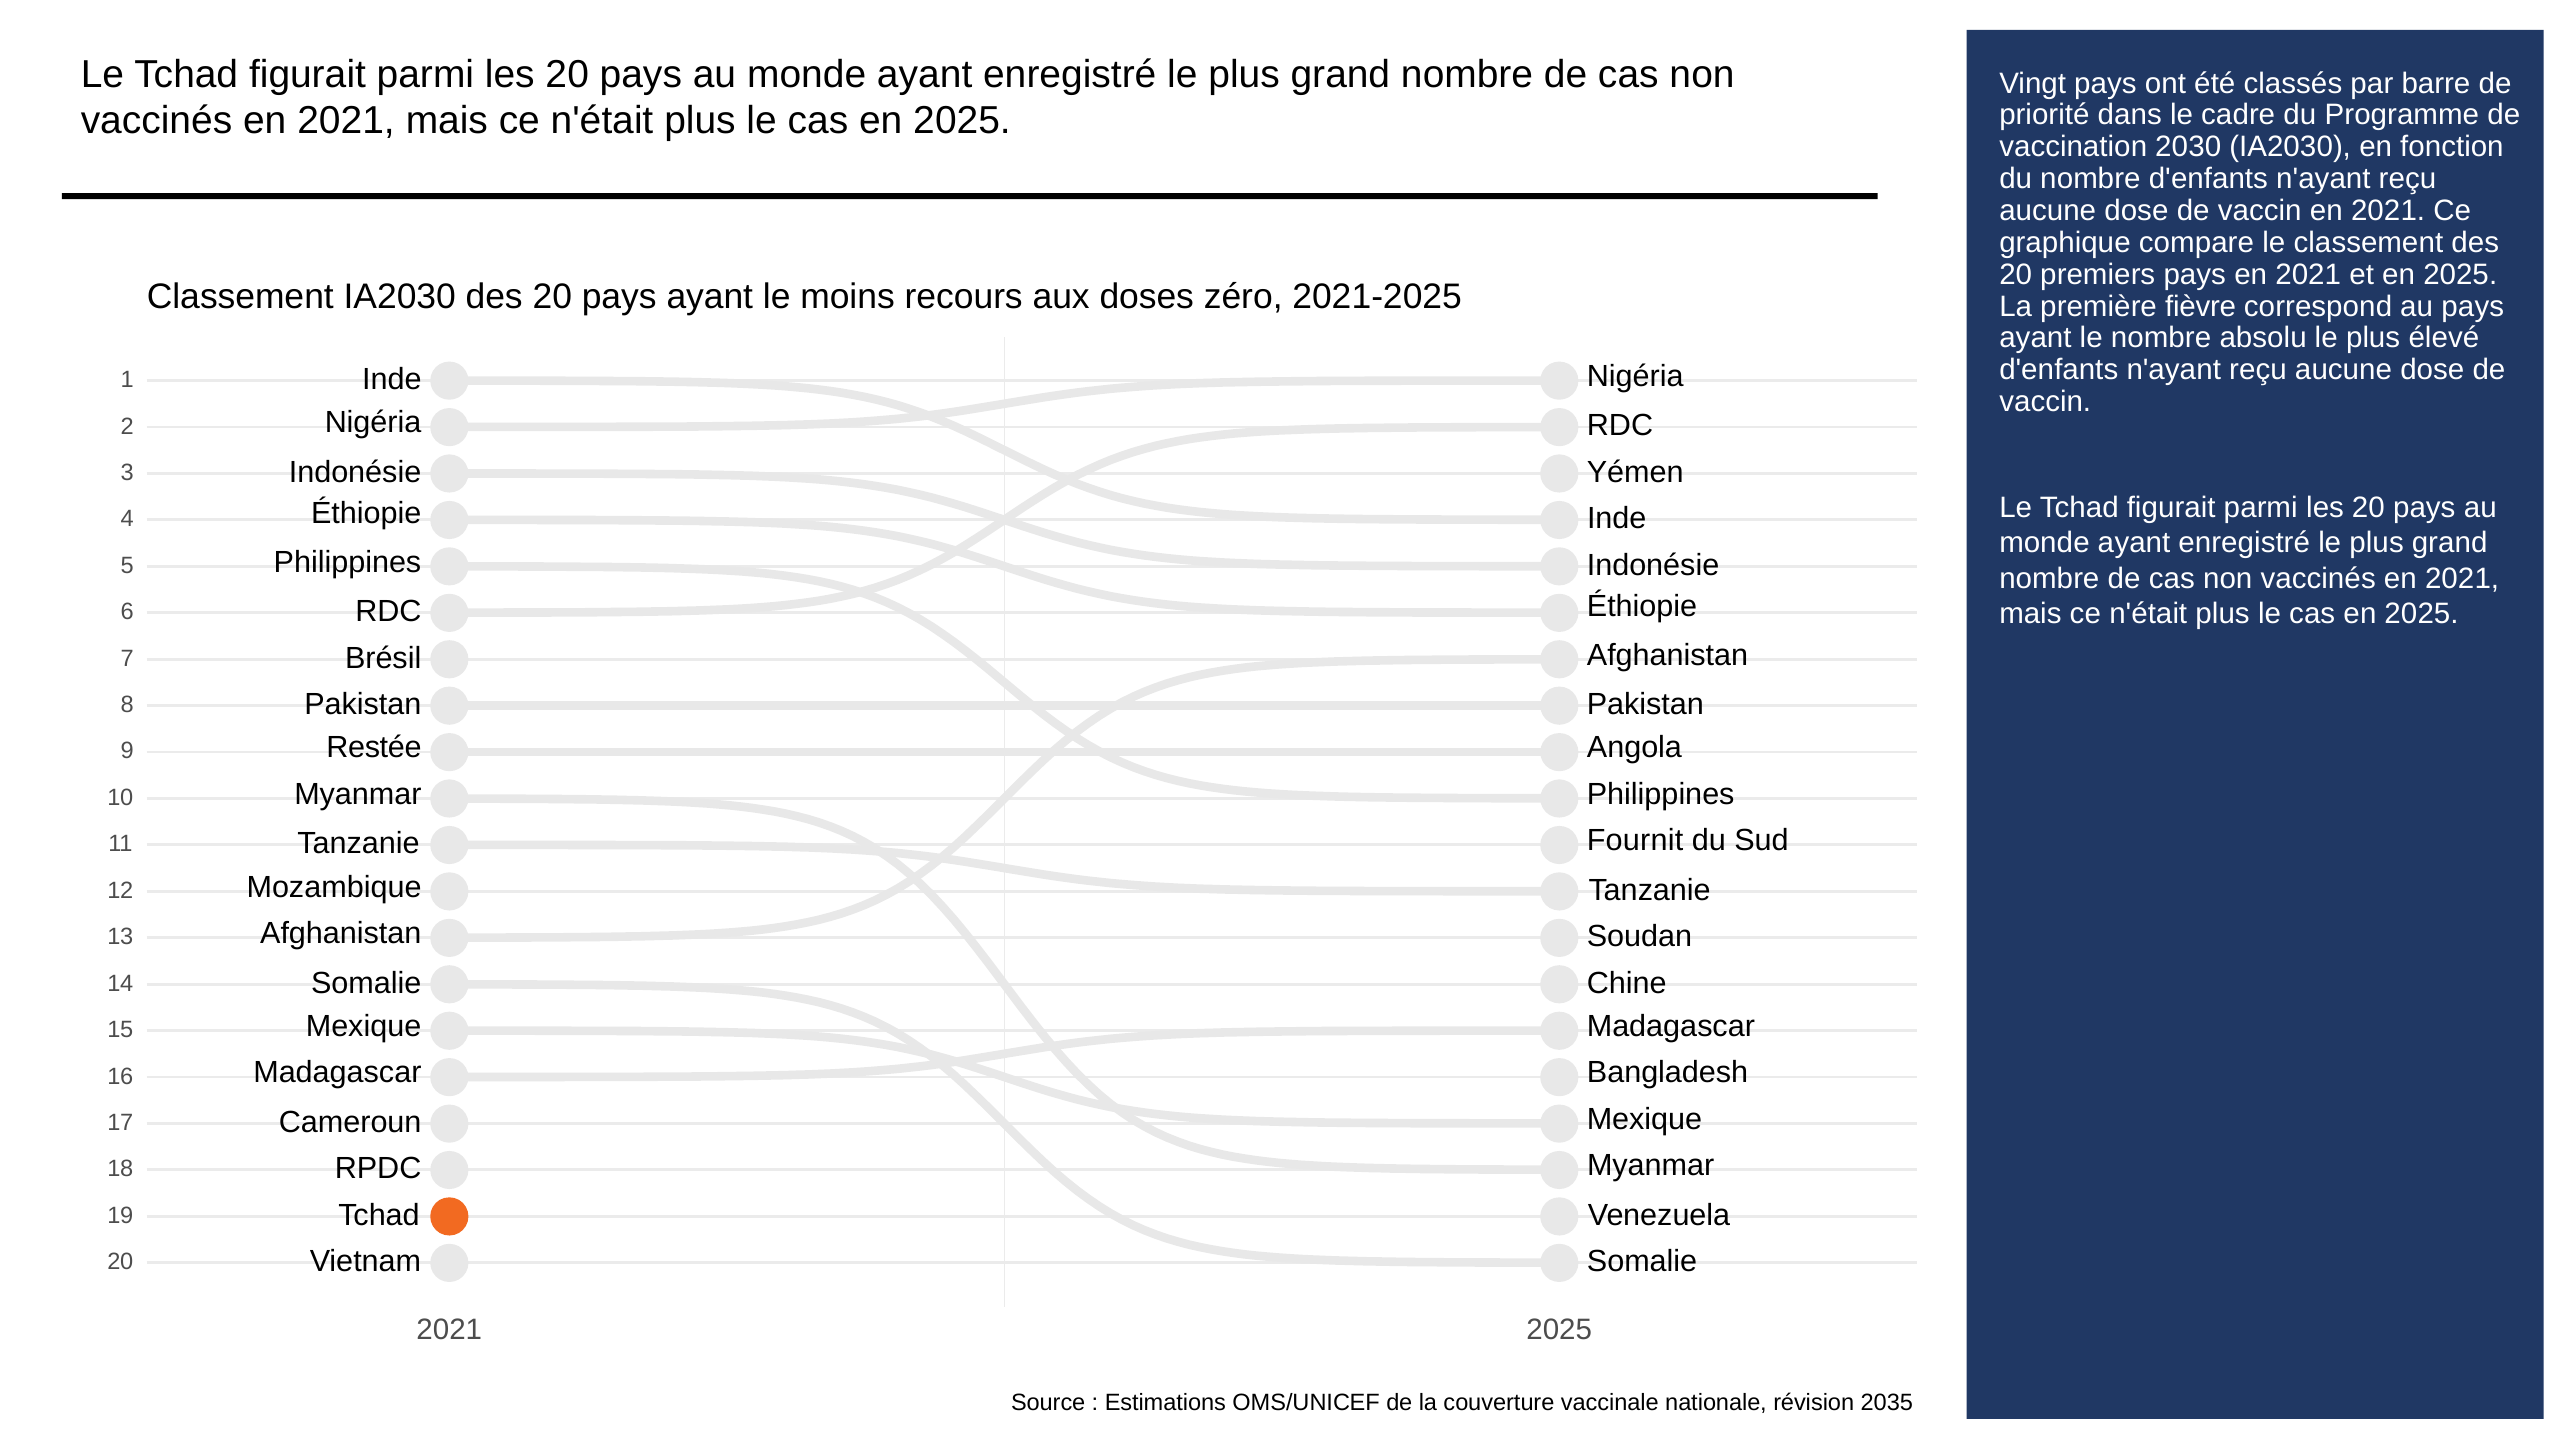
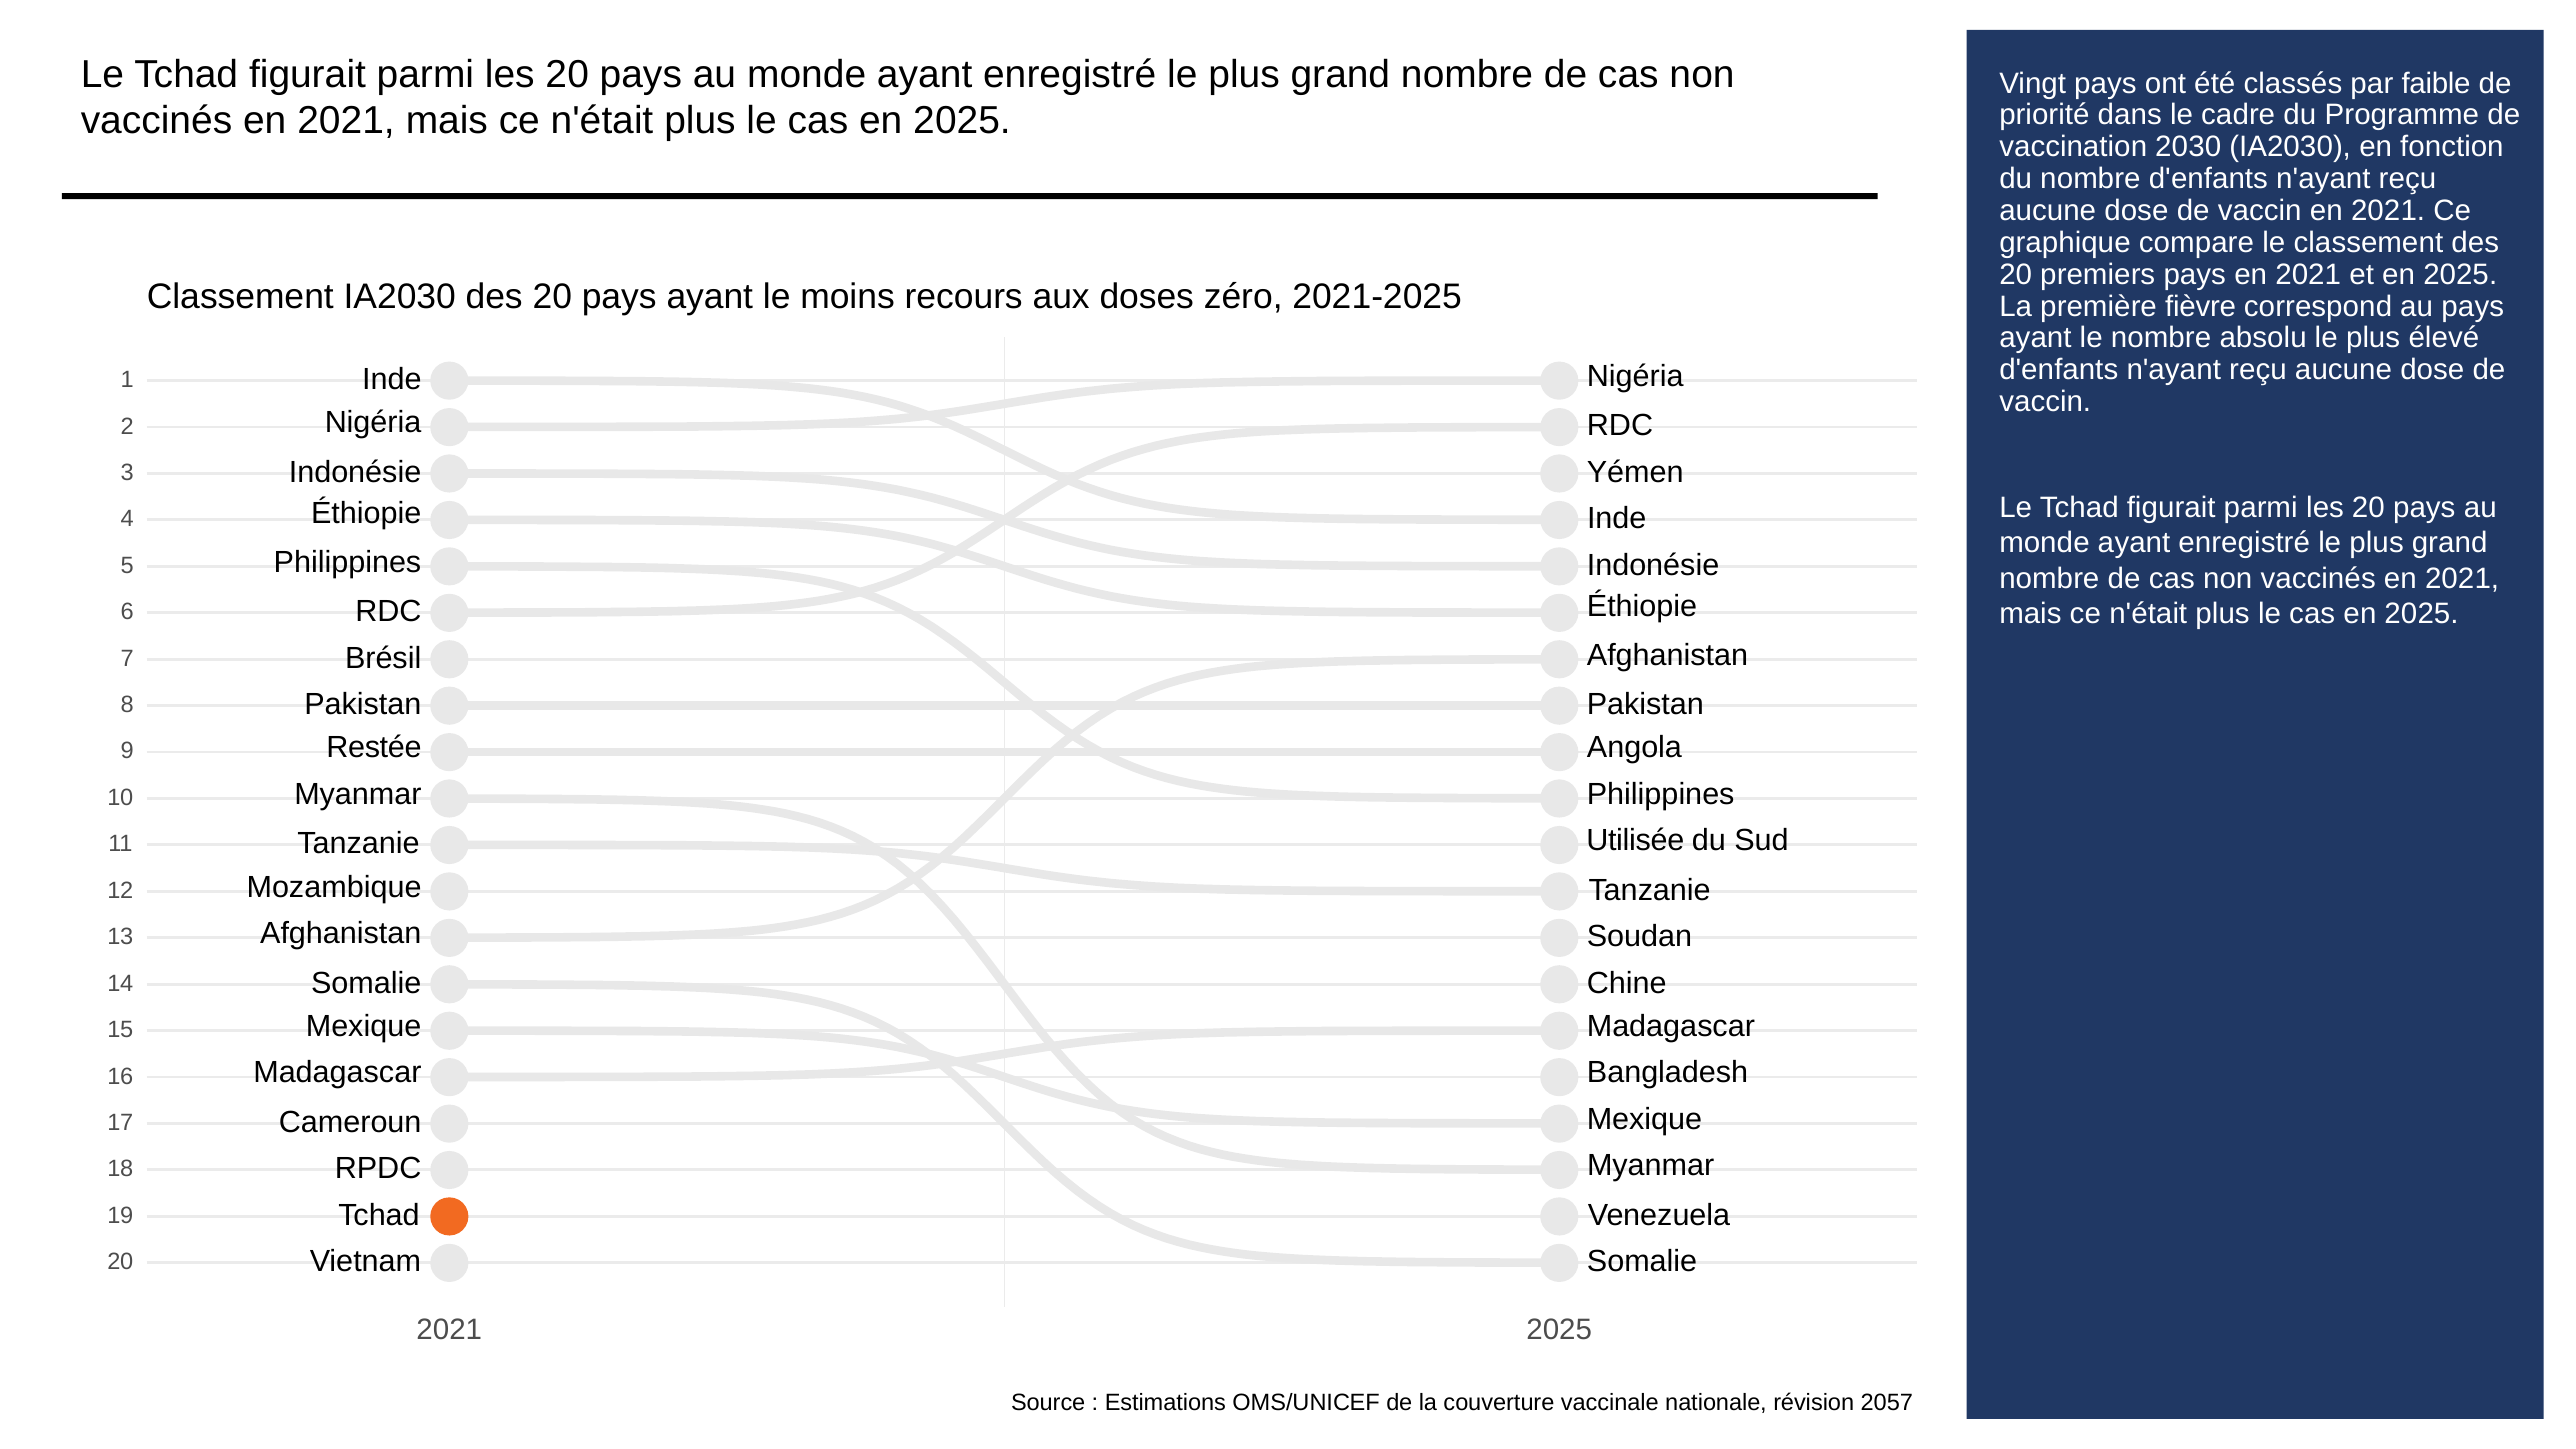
barre: barre -> faible (2436, 83)
Fournit: Fournit -> Utilisée (1635, 841)
2035: 2035 -> 2057 (1887, 1403)
